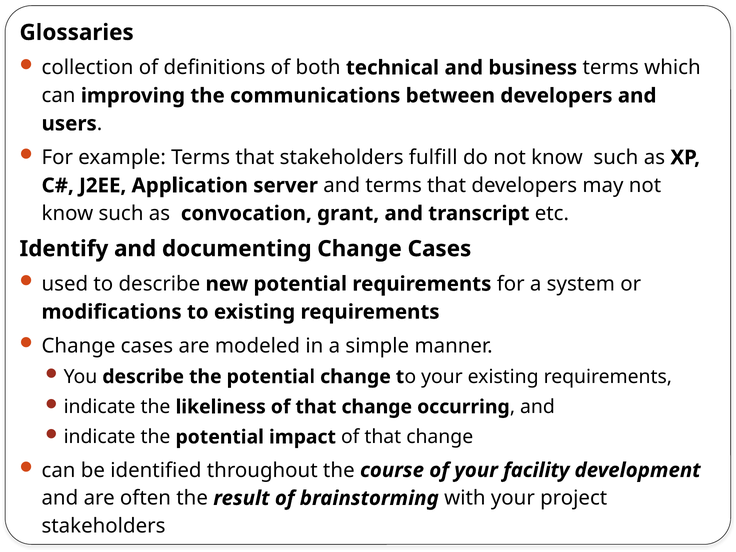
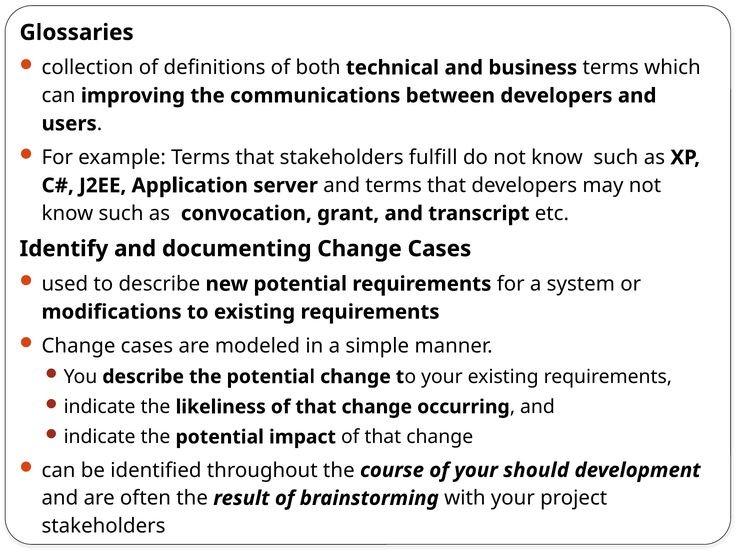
facility: facility -> should (536, 470)
